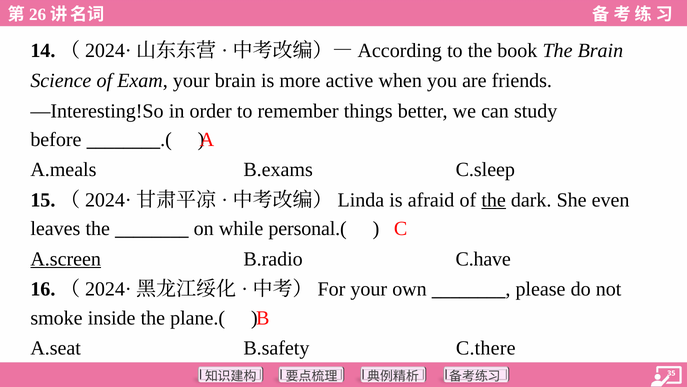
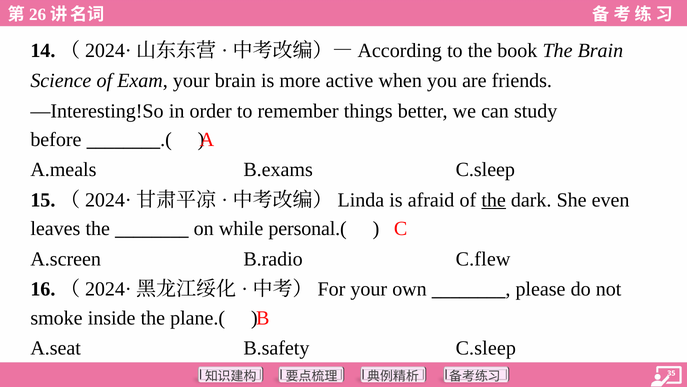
A.screen underline: present -> none (66, 259)
C.have: C.have -> C.flew (483, 259)
B.safety C.there: C.there -> C.sleep (486, 348)
